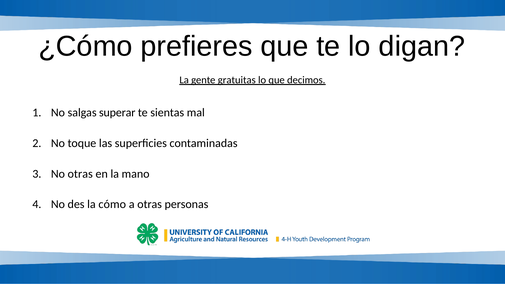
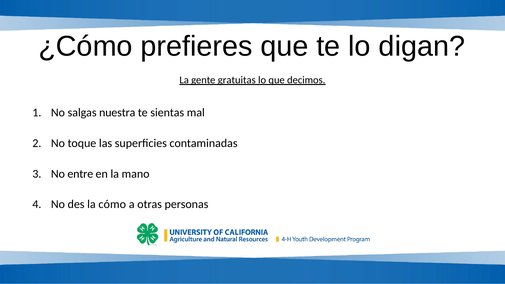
superar: superar -> nuestra (117, 113)
No otras: otras -> entre (80, 174)
